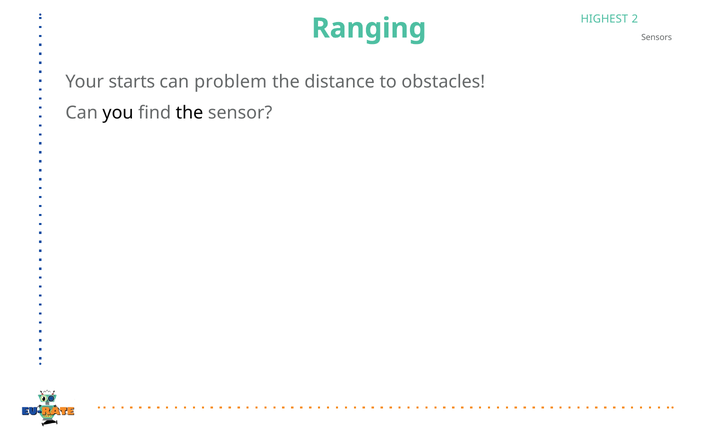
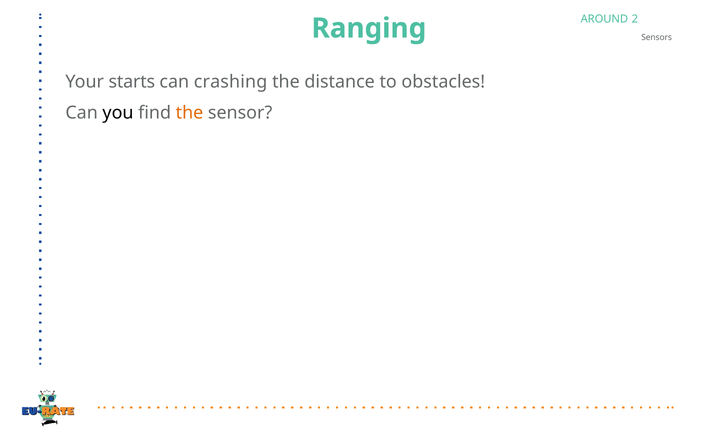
HIGHEST: HIGHEST -> AROUND (604, 19)
problem: problem -> crashing (231, 82)
the colour: black -> orange (189, 113)
